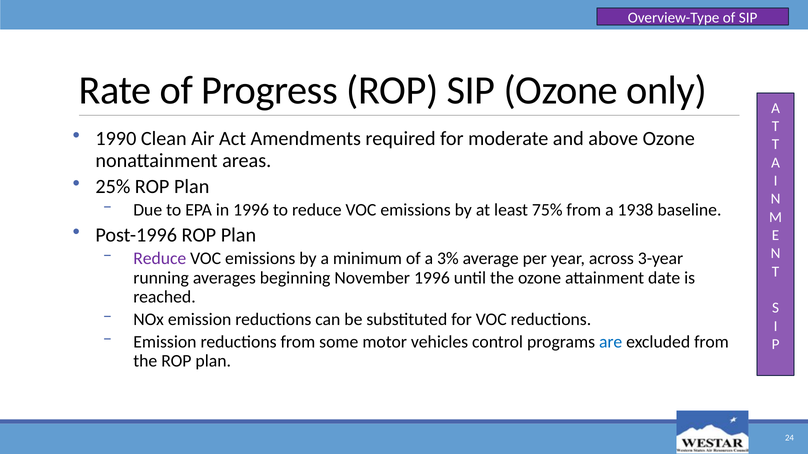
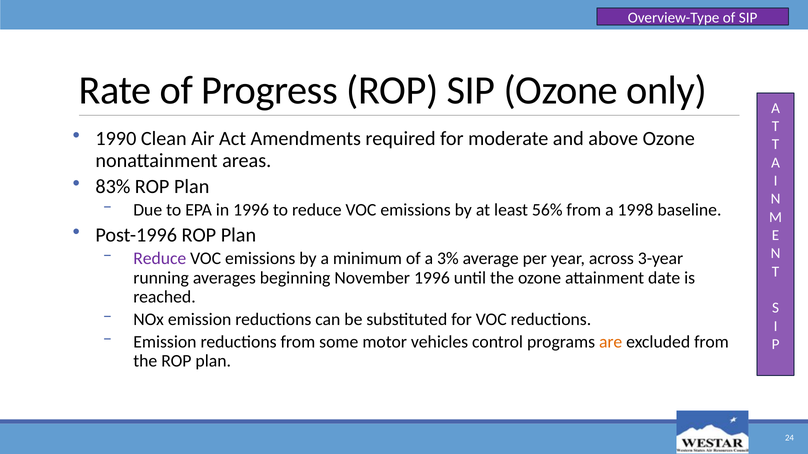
25%: 25% -> 83% (113, 187)
75%: 75% -> 56% (547, 210)
1938: 1938 -> 1998 (636, 210)
are colour: blue -> orange (611, 342)
